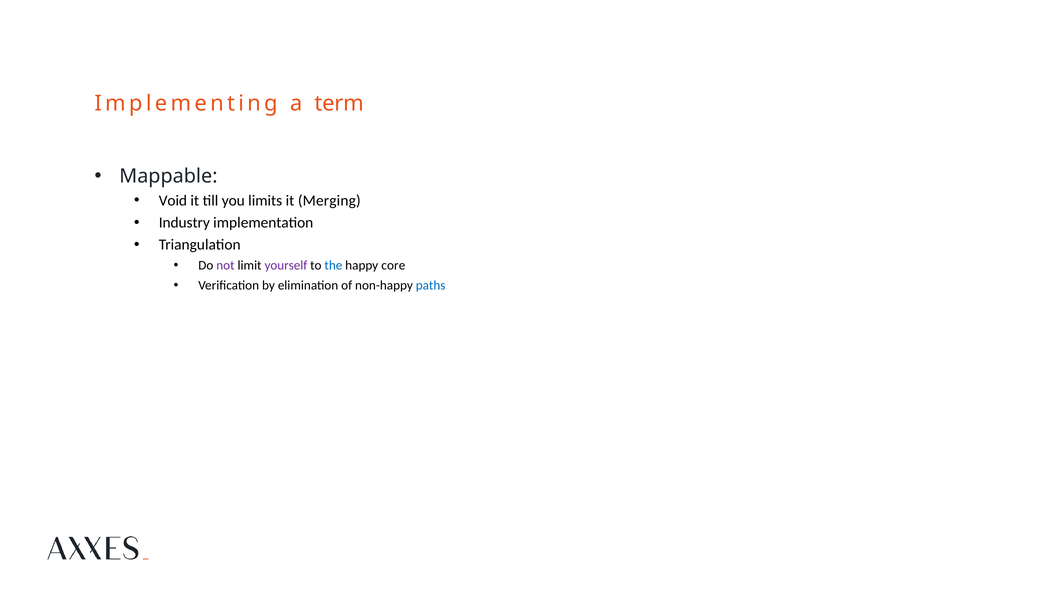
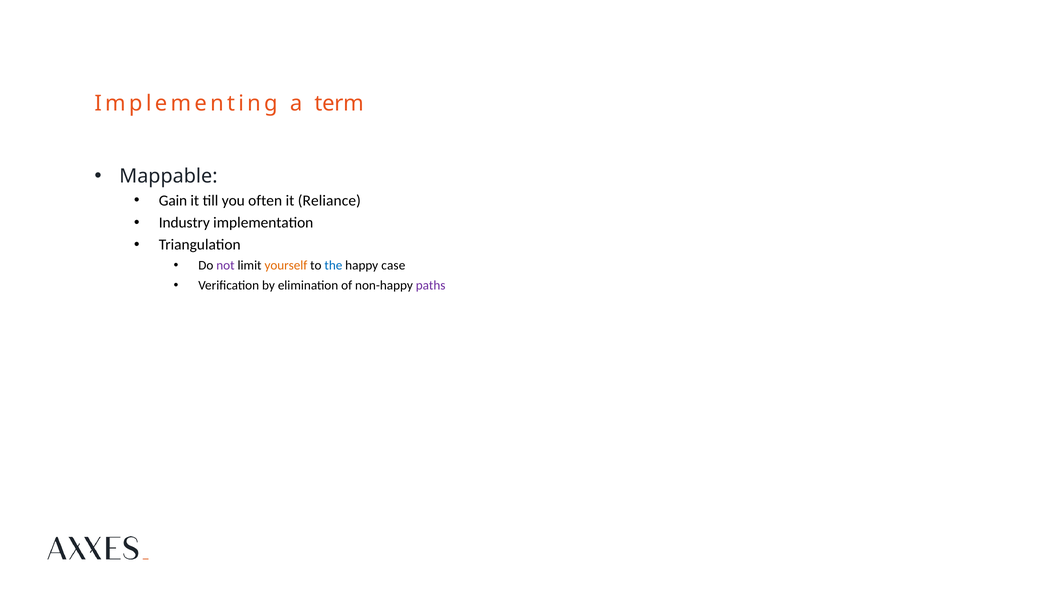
Void: Void -> Gain (173, 201)
limits: limits -> often (265, 201)
Merging: Merging -> Reliance (329, 201)
yourself colour: purple -> orange (286, 266)
core: core -> case (393, 266)
paths colour: blue -> purple (431, 286)
